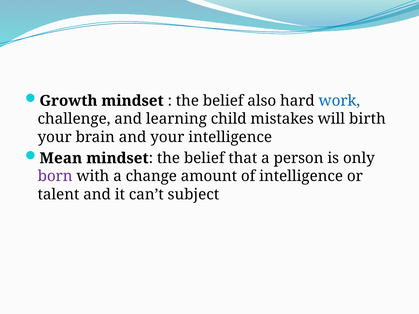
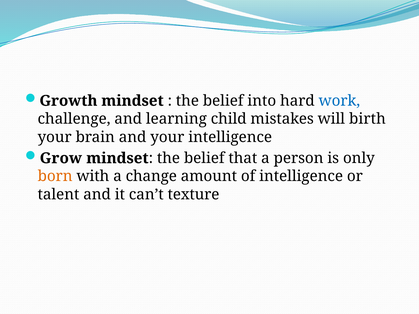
also: also -> into (262, 101)
Mean: Mean -> Grow (61, 158)
born colour: purple -> orange (55, 176)
subject: subject -> texture (194, 195)
